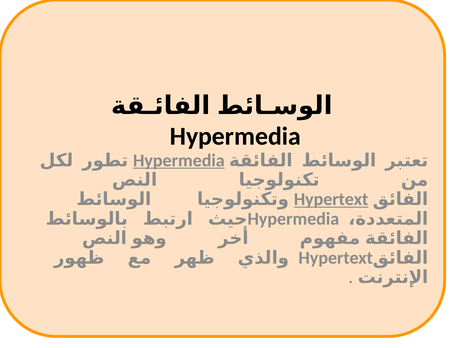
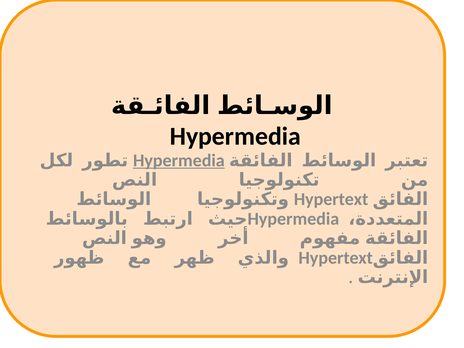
Hypertext underline: present -> none (331, 199)
